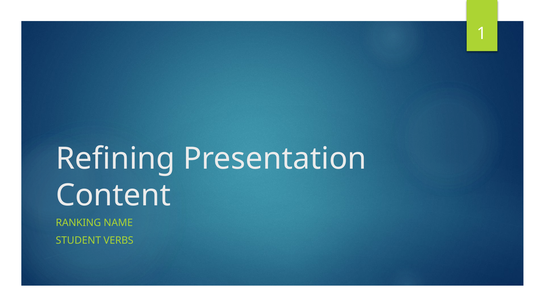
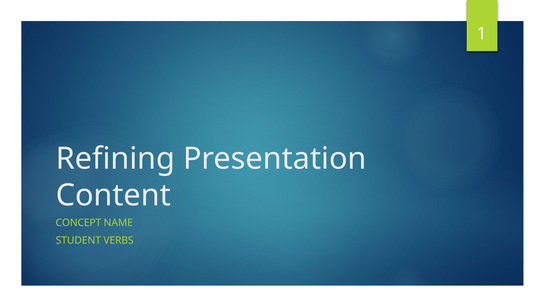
RANKING: RANKING -> CONCEPT (78, 222)
